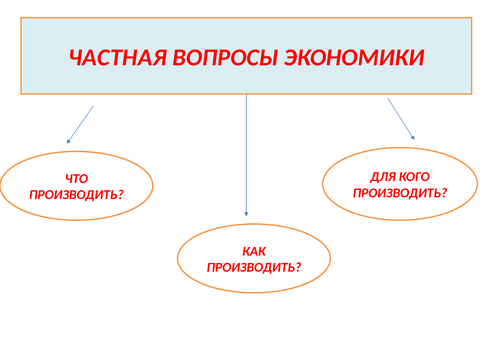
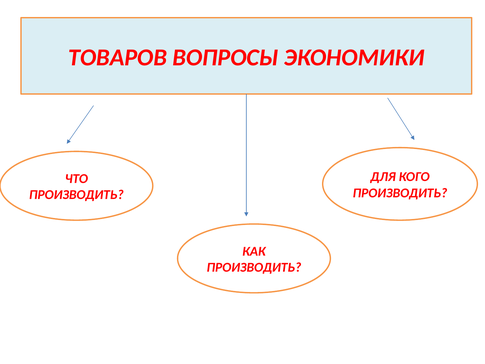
ЧАСТНАЯ: ЧАСТНАЯ -> ТОВАРОВ (118, 58)
